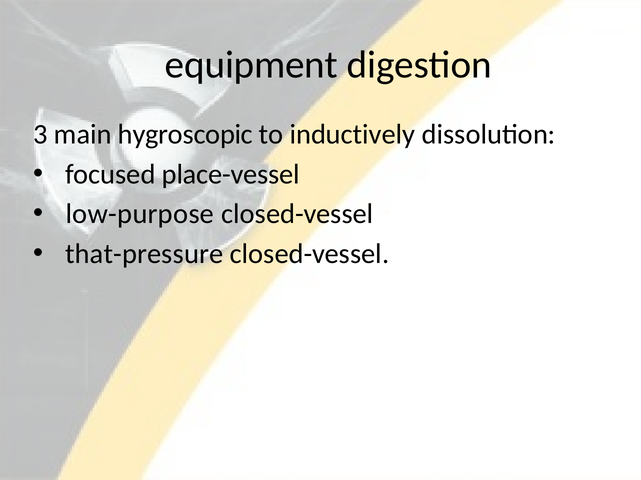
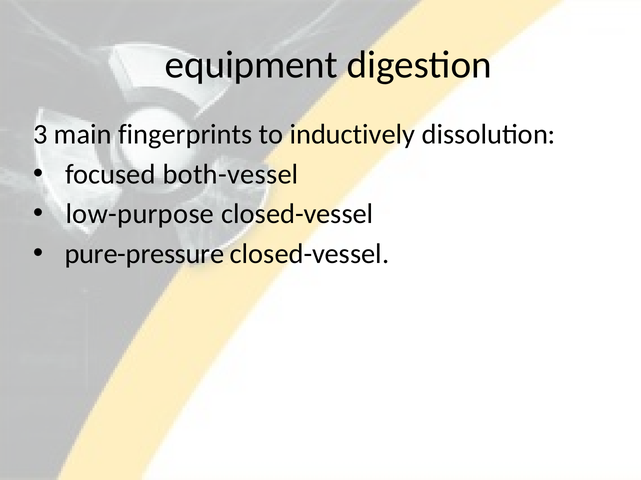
hygroscopic: hygroscopic -> fingerprints (185, 134)
place-vessel: place-vessel -> both-vessel (230, 174)
that-pressure: that-pressure -> pure-pressure (144, 254)
